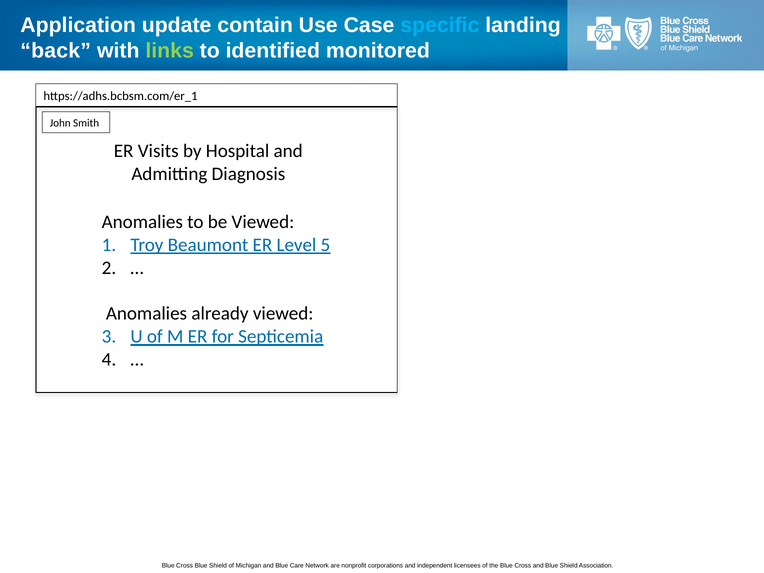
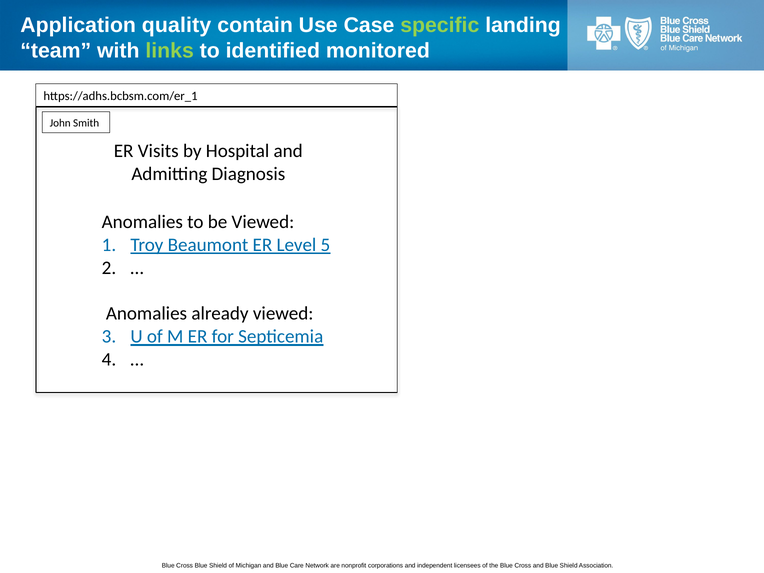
update: update -> quality (177, 25)
specific colour: light blue -> light green (440, 25)
back: back -> team (56, 51)
